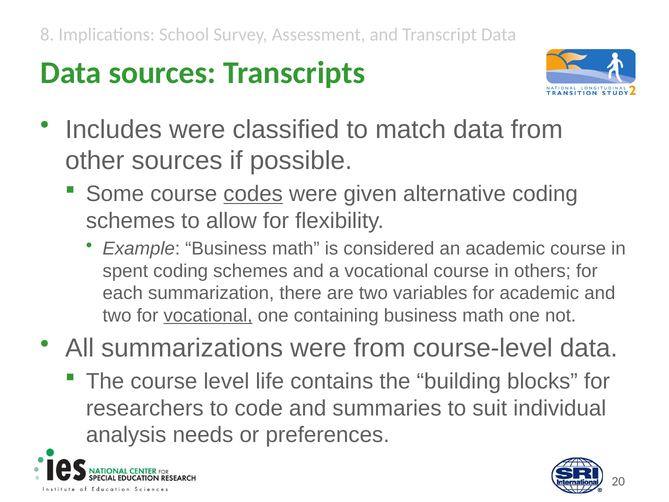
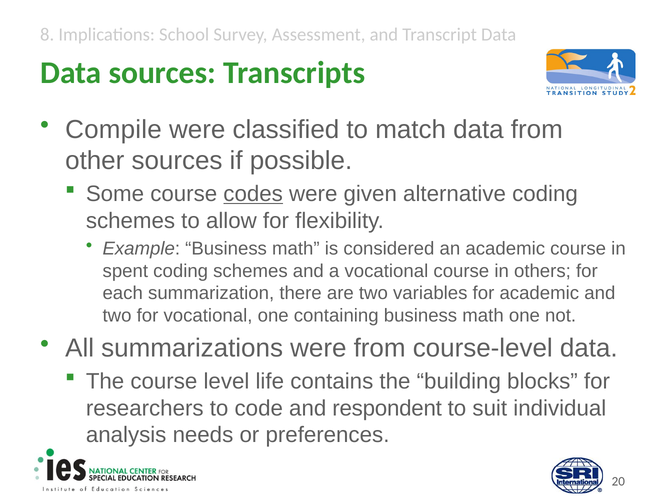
Includes: Includes -> Compile (113, 129)
vocational underline: present -> none (208, 315)
summaries: summaries -> respondent (387, 408)
